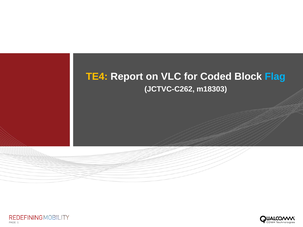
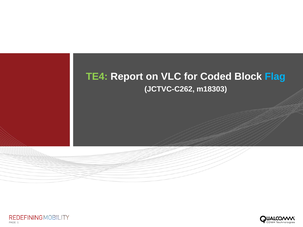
TE4 colour: yellow -> light green (97, 77)
